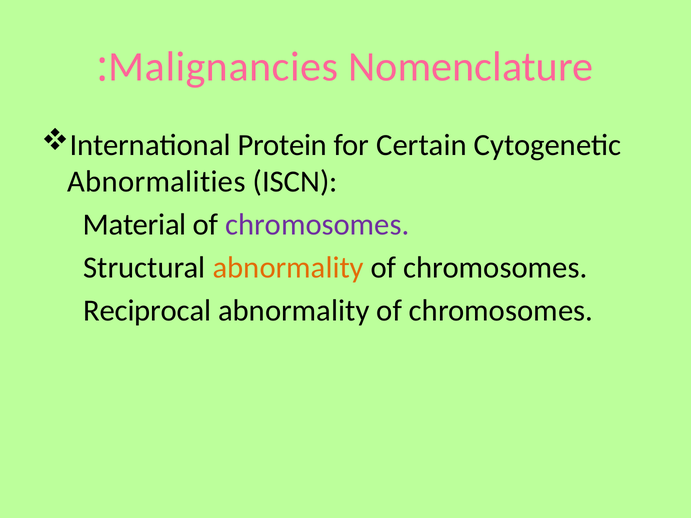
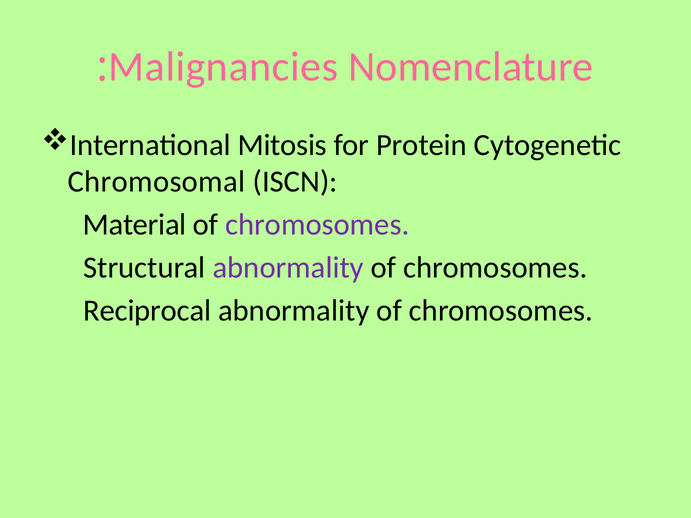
Protein: Protein -> Mitosis (282, 145)
Certain: Certain -> Protein (422, 145)
Abnormalities: Abnormalities -> Chromosomal (156, 182)
abnormality colour: orange -> purple (288, 268)
